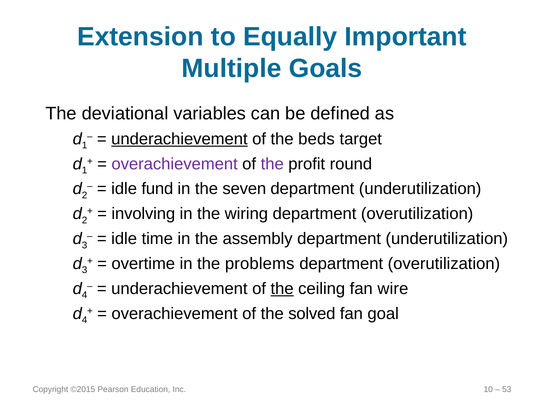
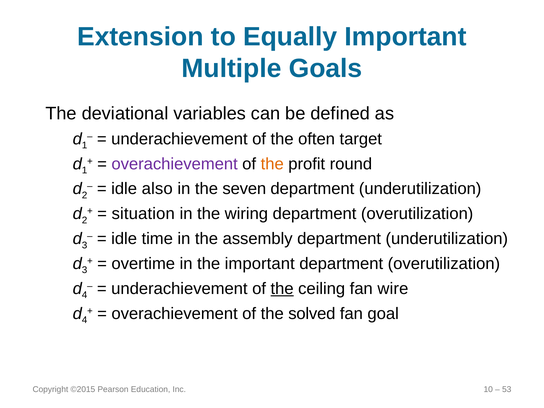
underachievement underline: present -> none (179, 139)
beds: beds -> often (317, 139)
the colour: purple -> orange (272, 164)
fund: fund -> also (157, 189)
involving: involving -> situation (143, 214)
the problems: problems -> important (260, 264)
